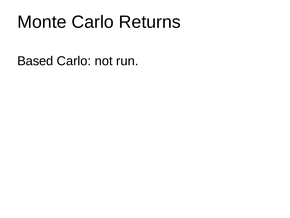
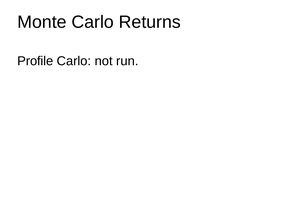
Based: Based -> Profile (35, 61)
